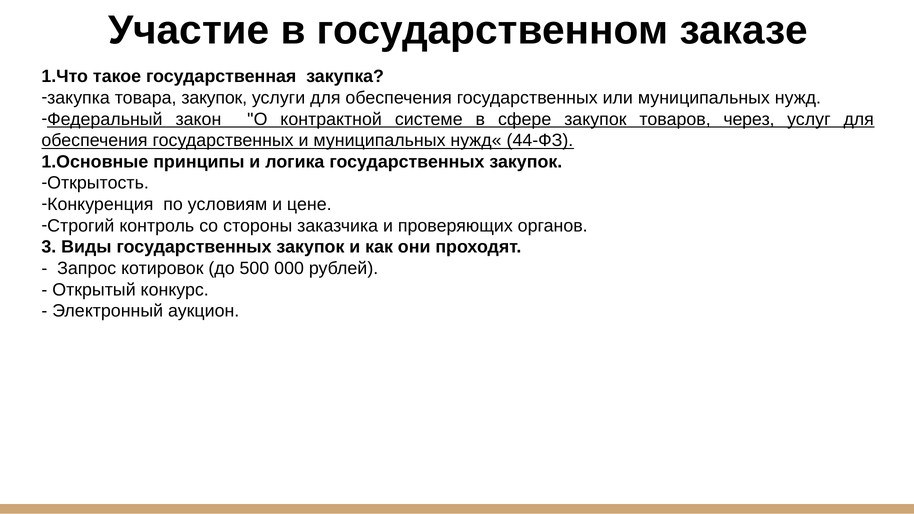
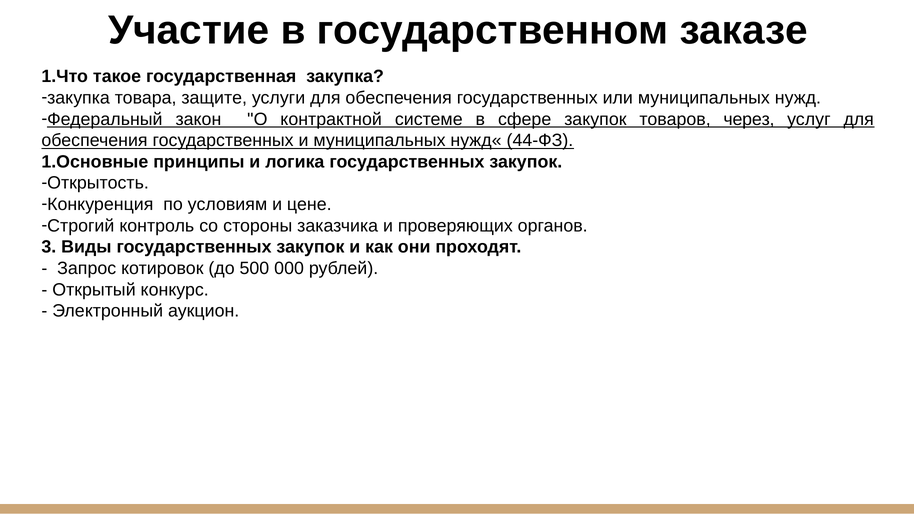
товара закупок: закупок -> защите (214, 98)
